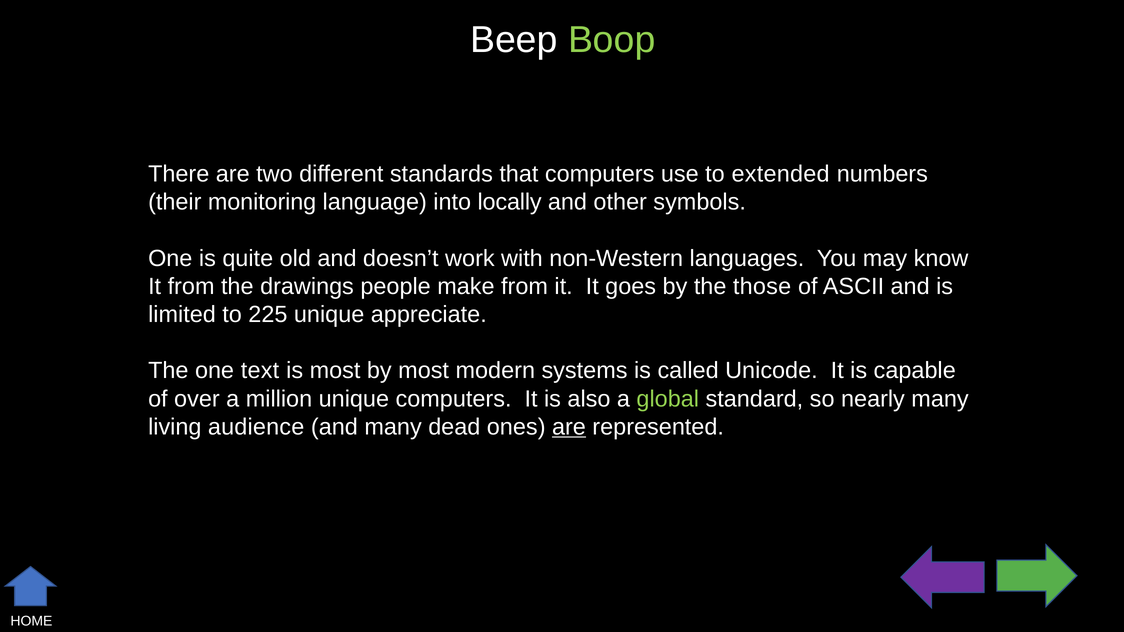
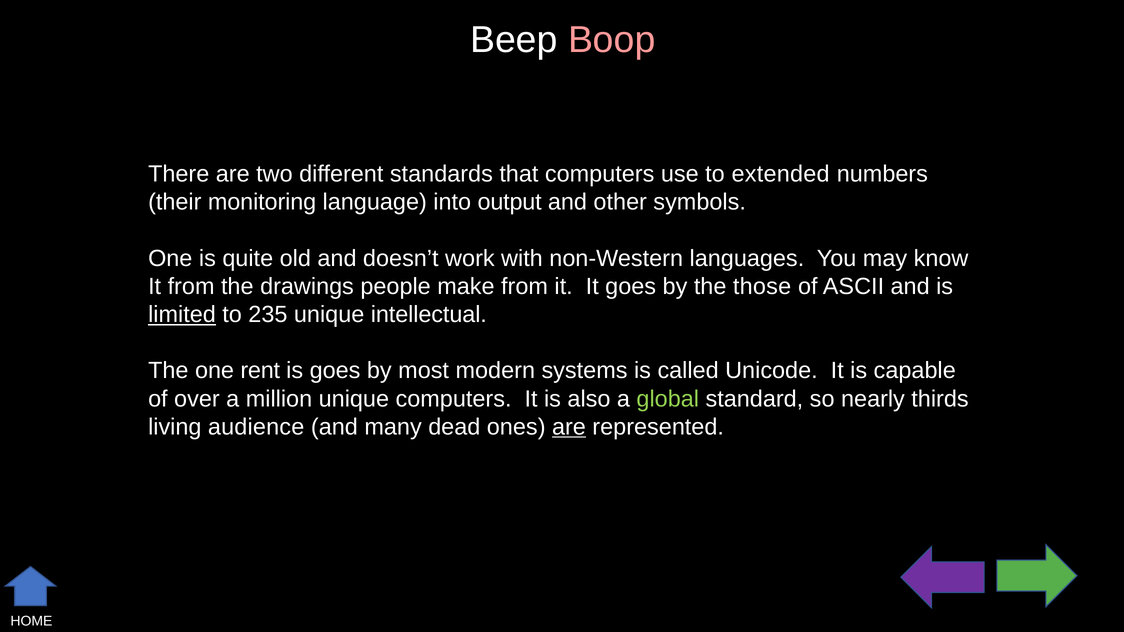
Boop colour: light green -> pink (612, 40)
locally: locally -> output (510, 202)
limited underline: none -> present (182, 315)
225: 225 -> 235 (268, 315)
appreciate: appreciate -> intellectual (429, 315)
text: text -> rent (260, 371)
is most: most -> goes (335, 371)
nearly many: many -> thirds (940, 399)
